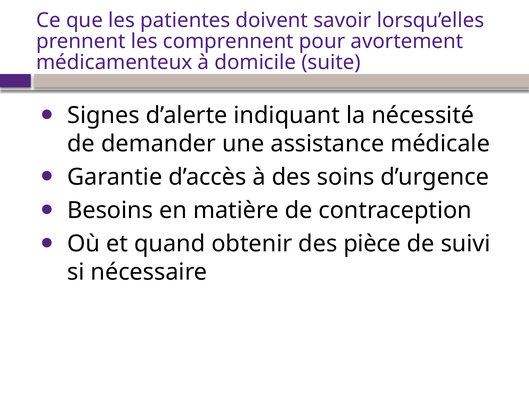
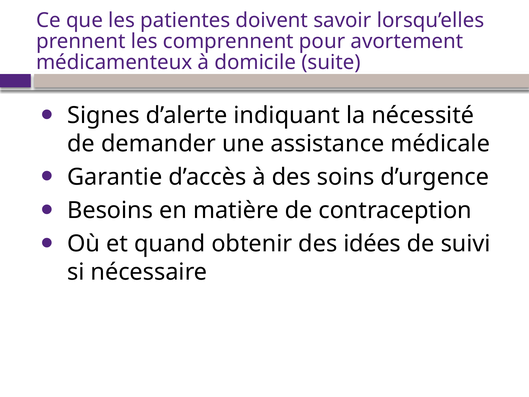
pièce: pièce -> idées (372, 244)
